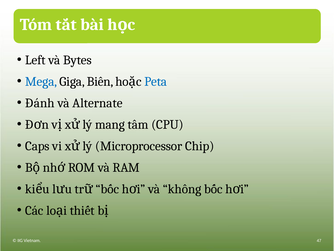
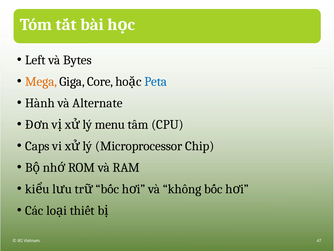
Mega colour: blue -> orange (41, 81)
Biến: Biến -> Core (100, 81)
Đánh: Đánh -> Hành (40, 103)
mang: mang -> menu (110, 124)
